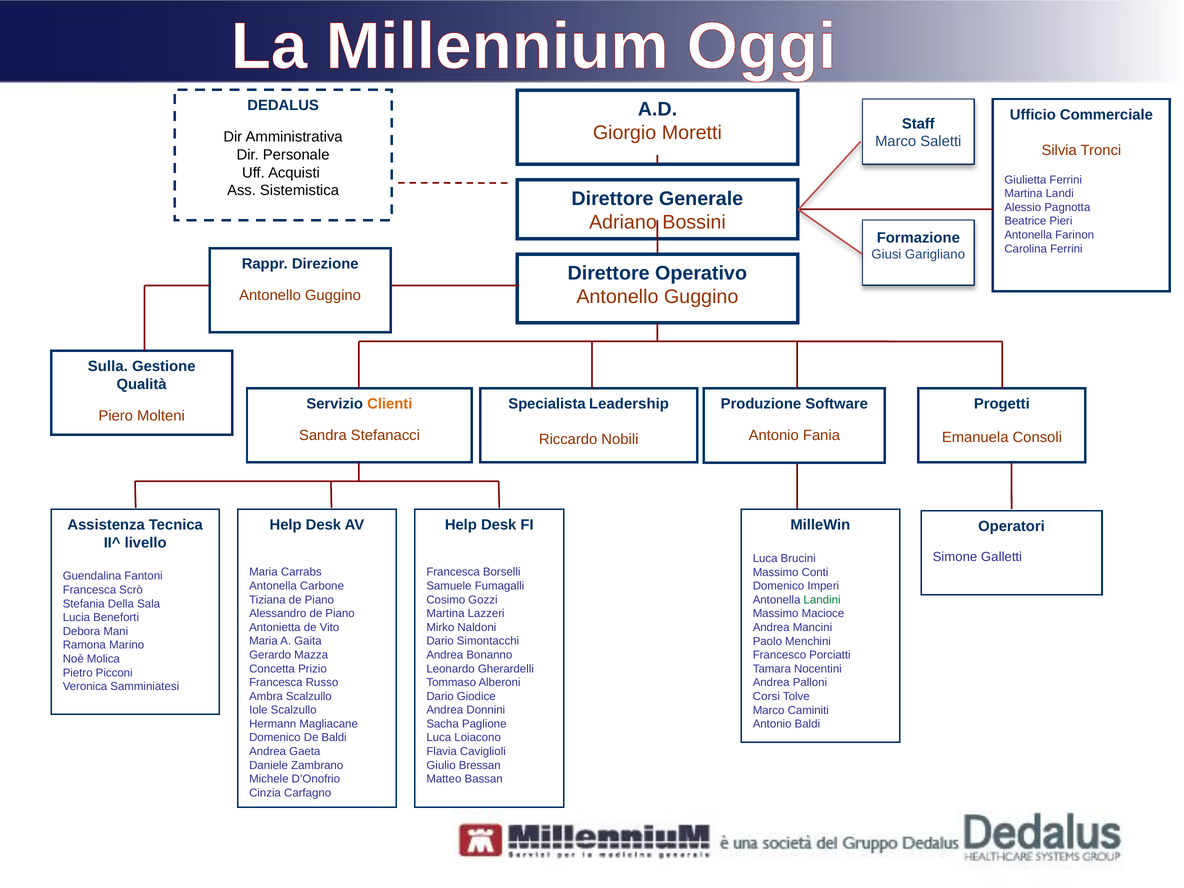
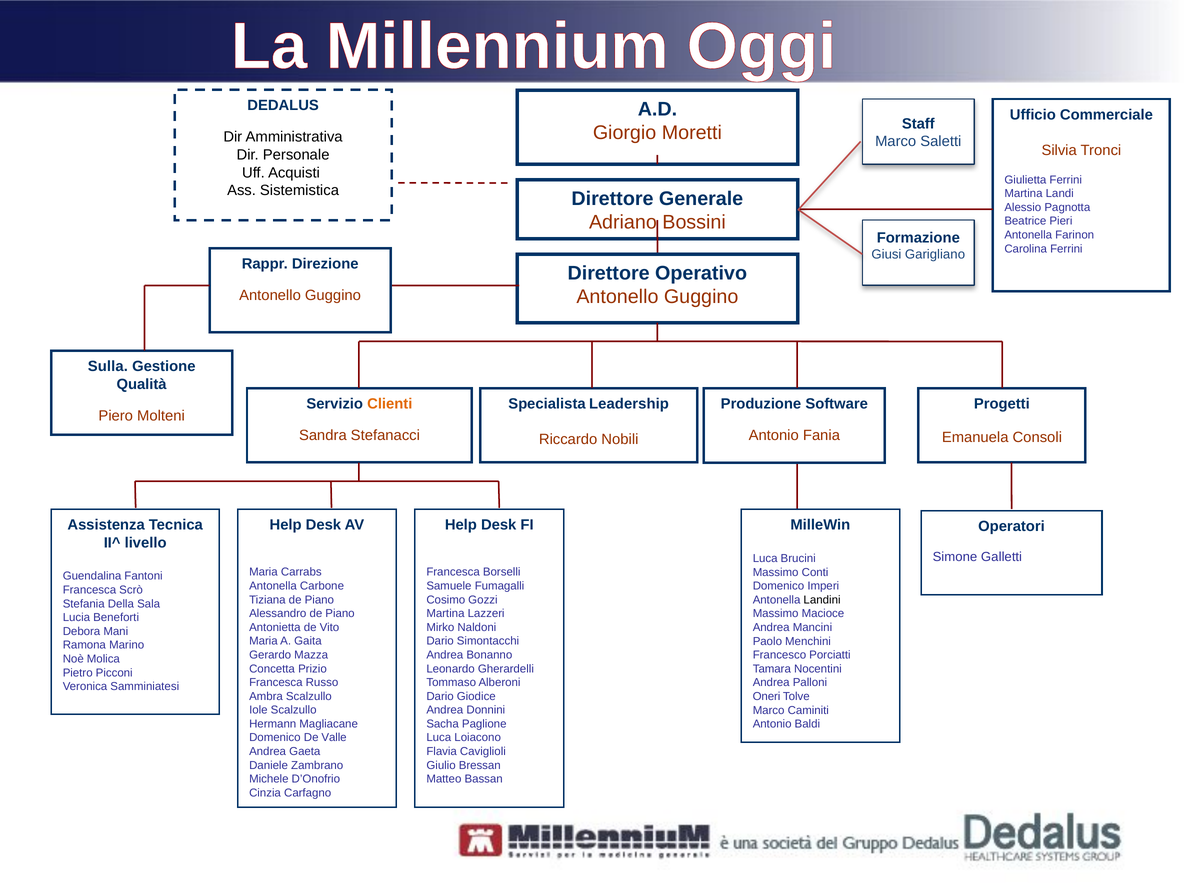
Landini colour: green -> black (822, 600)
Corsi: Corsi -> Oneri (766, 696)
De Baldi: Baldi -> Valle (334, 738)
